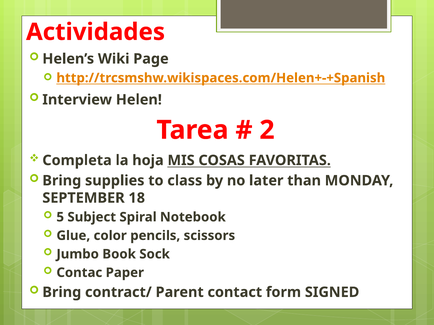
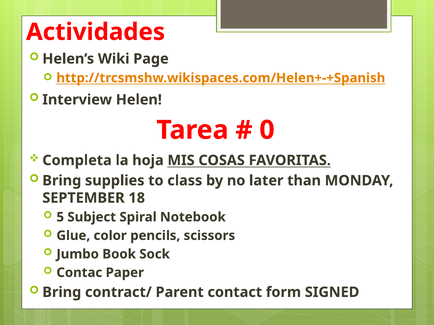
2: 2 -> 0 (267, 130)
